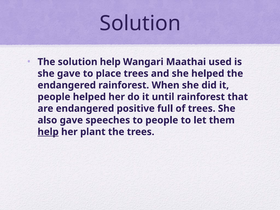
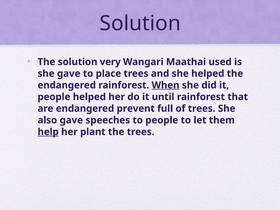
solution help: help -> very (110, 62)
When underline: none -> present (166, 85)
positive: positive -> prevent (136, 109)
